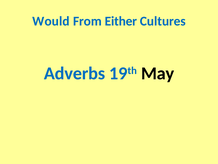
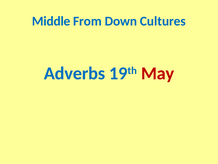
Would: Would -> Middle (51, 21)
Either: Either -> Down (121, 21)
May colour: black -> red (158, 73)
